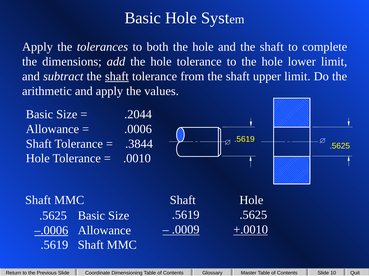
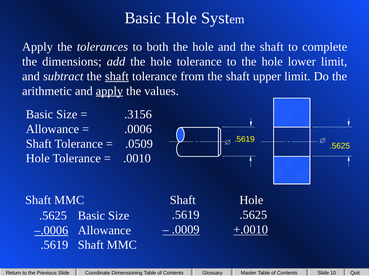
apply underline: none -> present (109, 91)
.2044: .2044 -> .3156 (138, 115)
.3844: .3844 -> .0509 (139, 144)
